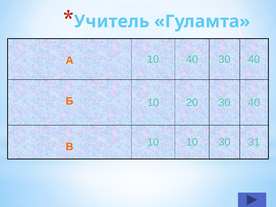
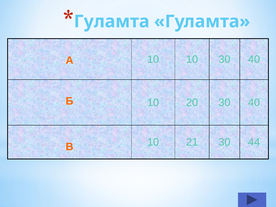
Учитель: Учитель -> Гуламта (112, 21)
10 40: 40 -> 10 (192, 59)
10 10: 10 -> 21 (192, 142)
31: 31 -> 44 (254, 142)
